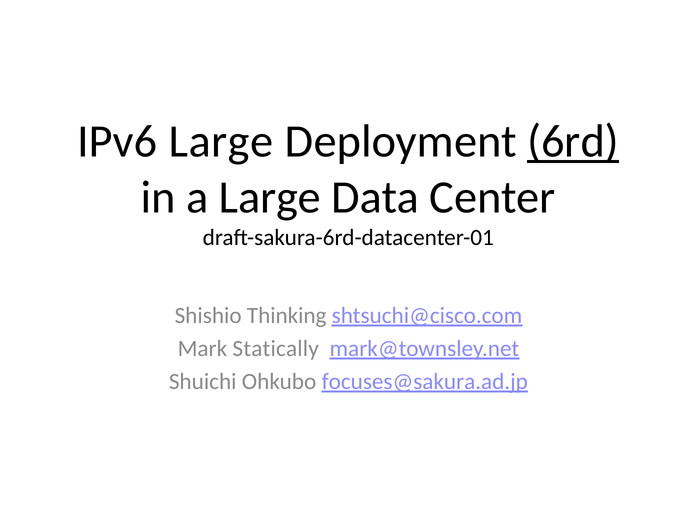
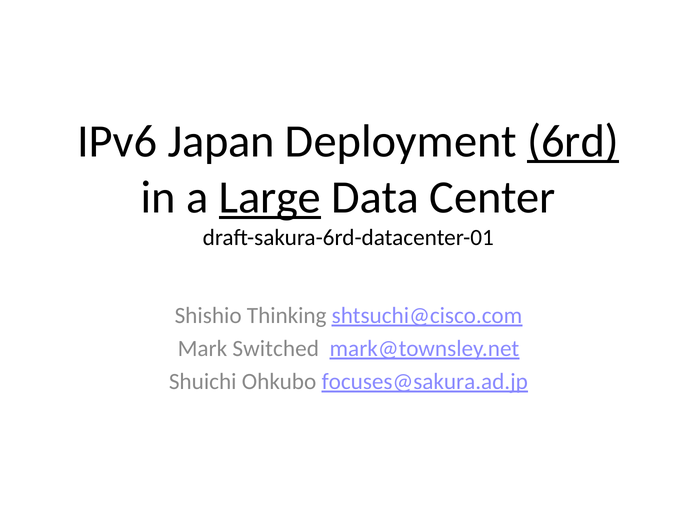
IPv6 Large: Large -> Japan (221, 142)
Large underline: none -> present (270, 197)
Statically: Statically -> Switched (276, 348)
